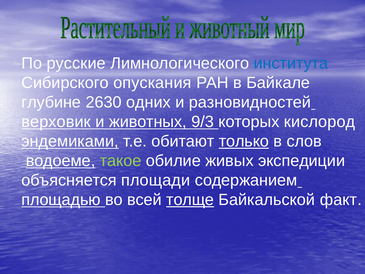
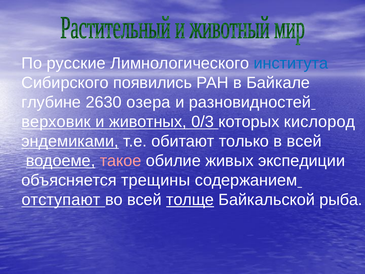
опускания: опускания -> появились (153, 83)
одних: одних -> озера (148, 102)
9/3: 9/3 -> 0/3 (203, 122)
только underline: present -> none (244, 141)
в слов: слов -> всей (304, 141)
такое colour: light green -> pink (121, 161)
площади: площади -> трещины (156, 180)
площадью: площадью -> отступают (61, 200)
факт: факт -> рыба (341, 200)
